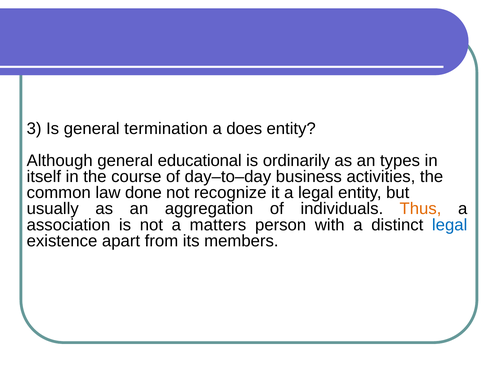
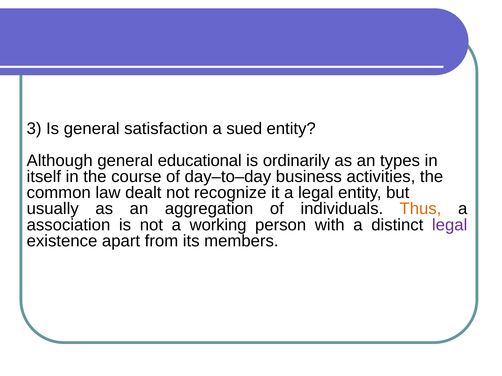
termination: termination -> satisfaction (166, 129)
does: does -> sued (244, 129)
done: done -> dealt (143, 193)
matters: matters -> working (218, 225)
legal colour: blue -> purple (450, 225)
